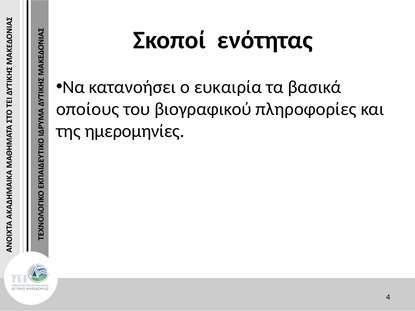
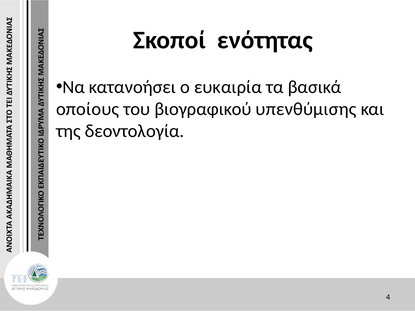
πληροφορίες: πληροφορίες -> υπενθύμισης (306, 109)
ημερομηνίες: ημερομηνίες -> δεοντολογία (134, 131)
